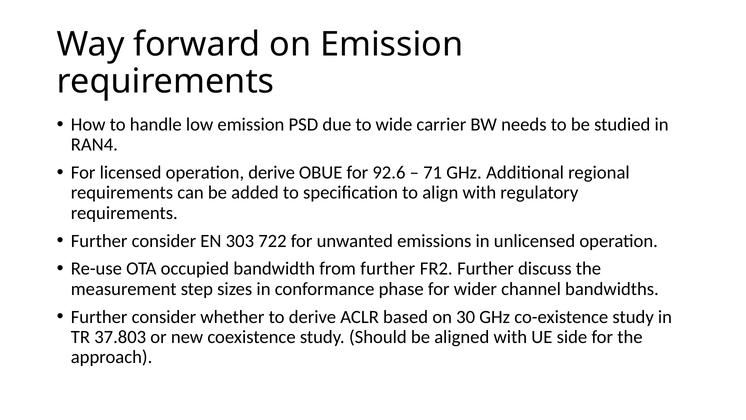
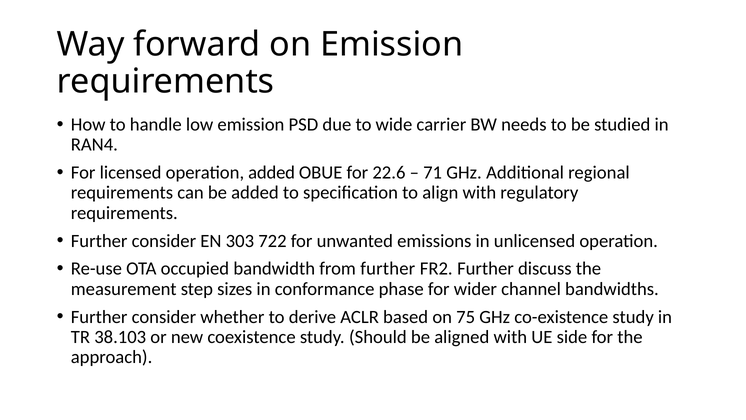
operation derive: derive -> added (272, 173)
92.6: 92.6 -> 22.6 (389, 173)
30: 30 -> 75 (466, 317)
37.803: 37.803 -> 38.103 (120, 337)
